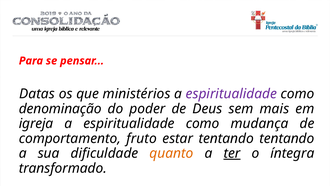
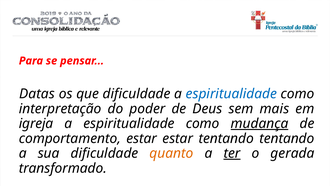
que ministérios: ministérios -> dificuldade (137, 94)
espiritualidade colour: purple -> blue (231, 94)
denominação: denominação -> interpretação (60, 109)
mudança underline: none -> present (260, 123)
comportamento fruto: fruto -> estar (142, 138)
íntegra: íntegra -> gerada (292, 153)
